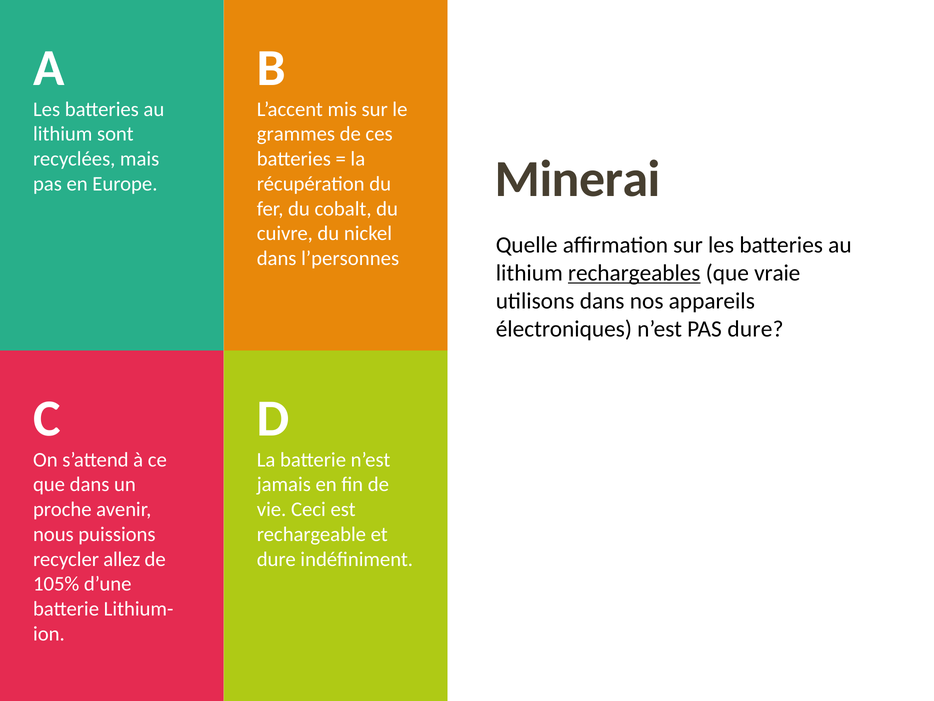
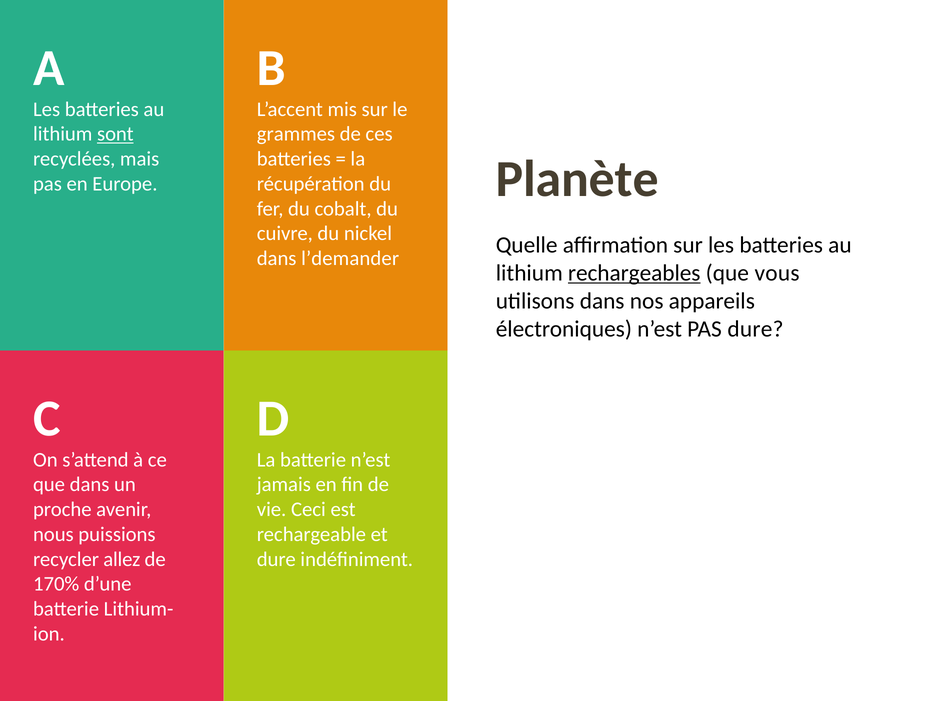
sont underline: none -> present (115, 134)
Minerai: Minerai -> Planète (577, 179)
l’personnes: l’personnes -> l’demander (350, 258)
vraie: vraie -> vous (777, 273)
105%: 105% -> 170% (56, 584)
